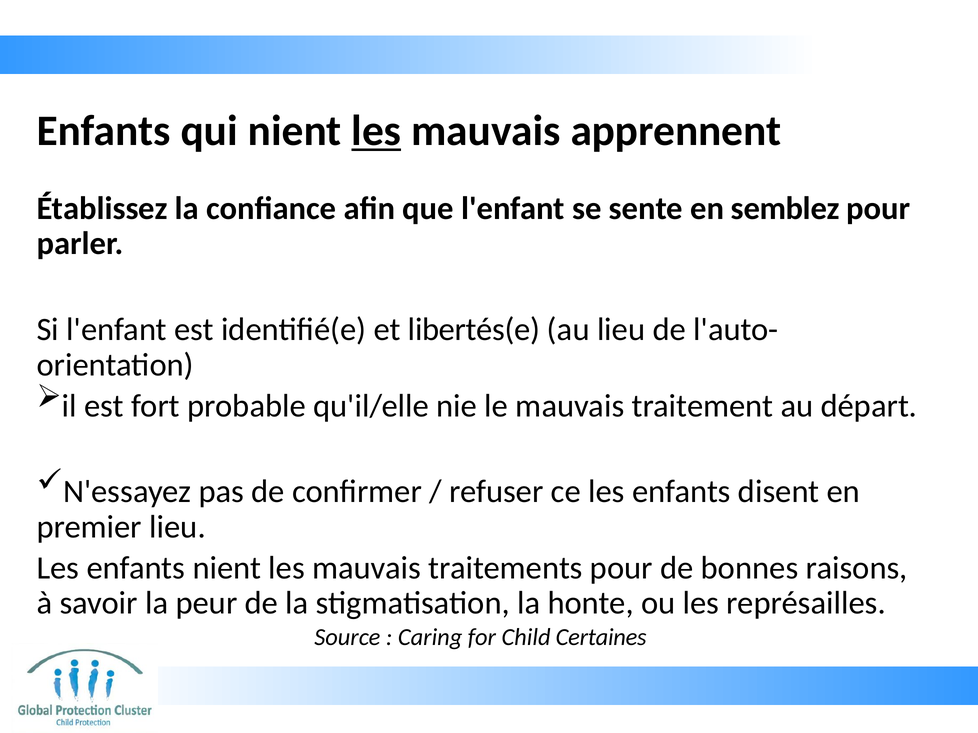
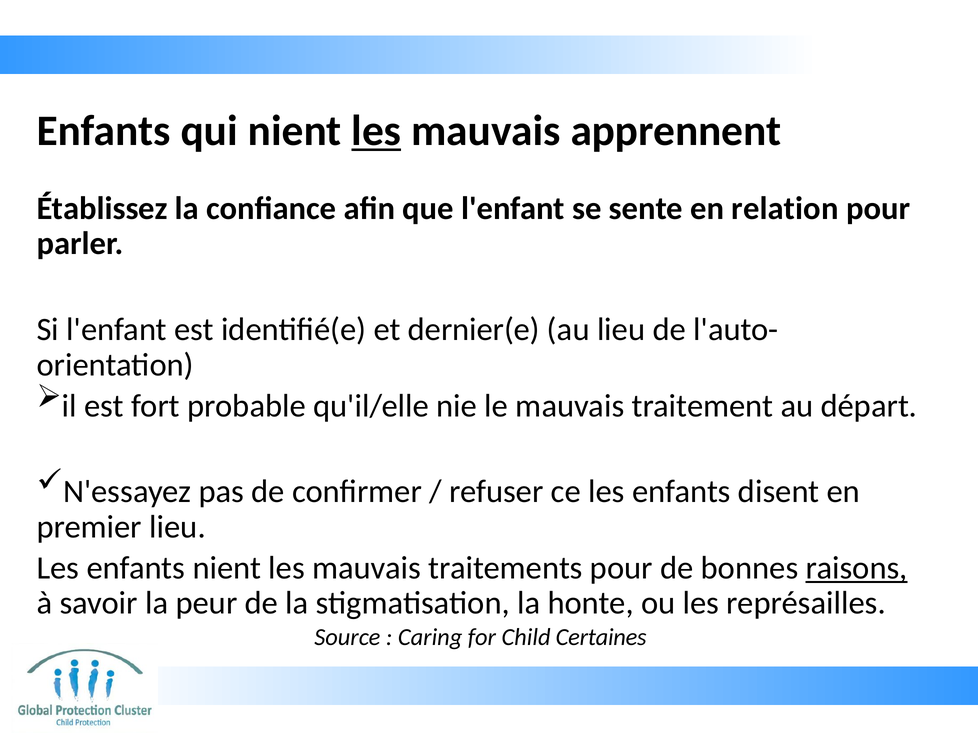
semblez: semblez -> relation (785, 209)
libertés(e: libertés(e -> dernier(e (474, 330)
raisons underline: none -> present (856, 568)
